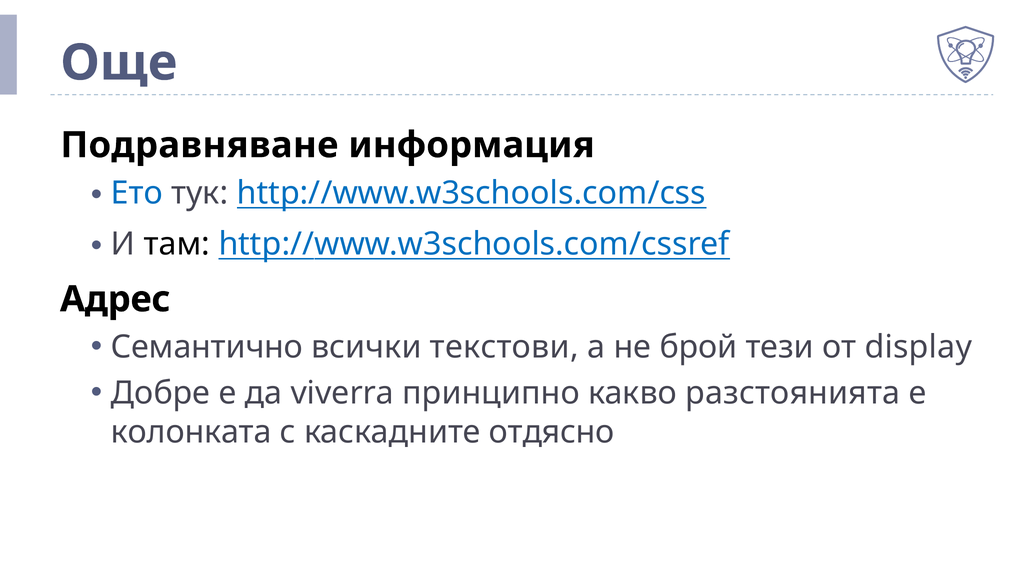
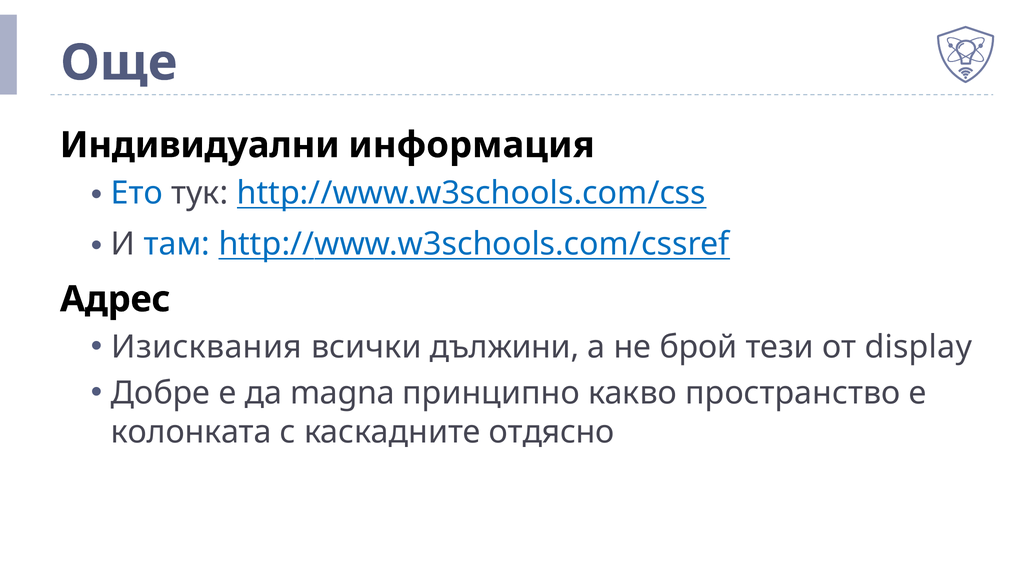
Подравняване: Подравняване -> Индивидуални (200, 145)
там colour: black -> blue (177, 244)
Семантично: Семантично -> Изисквания (207, 347)
текстови: текстови -> дължини (505, 347)
viverra: viverra -> magna (342, 393)
разстоянията: разстоянията -> пространство (793, 393)
